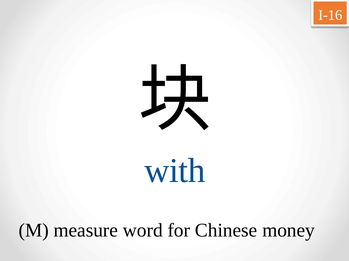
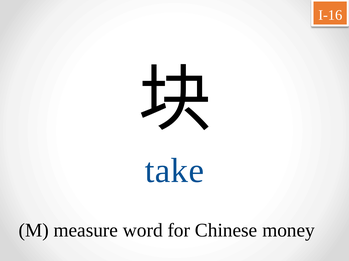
with: with -> take (174, 171)
